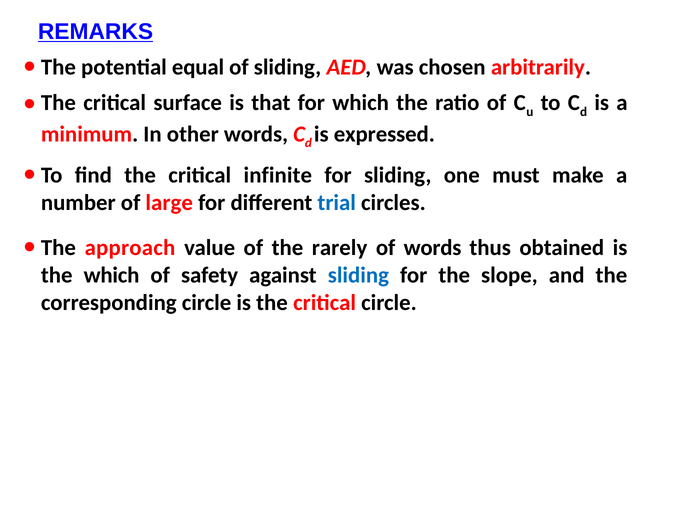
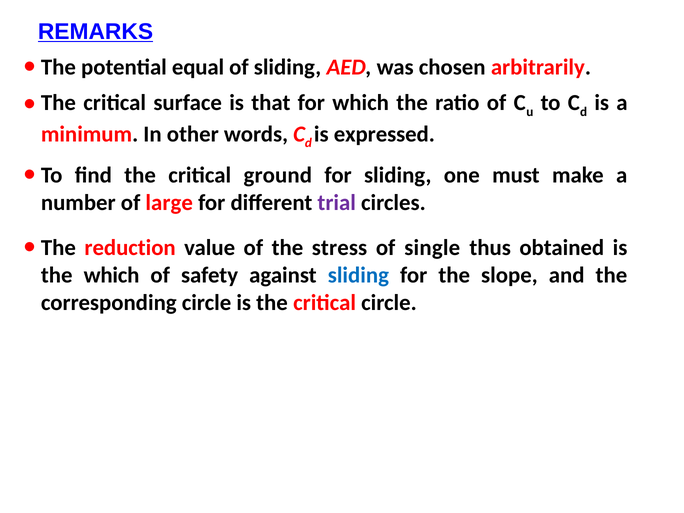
infinite: infinite -> ground (278, 175)
trial colour: blue -> purple (337, 203)
approach: approach -> reduction (130, 248)
rarely: rarely -> stress (339, 248)
of words: words -> single (432, 248)
